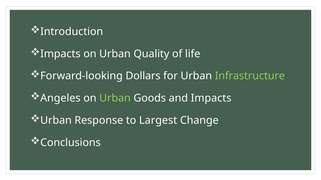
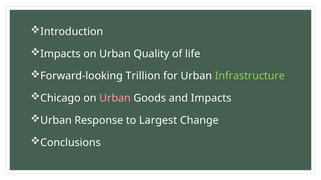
Dollars: Dollars -> Trillion (143, 76)
Angeles: Angeles -> Chicago (60, 98)
Urban colour: light green -> pink (115, 98)
